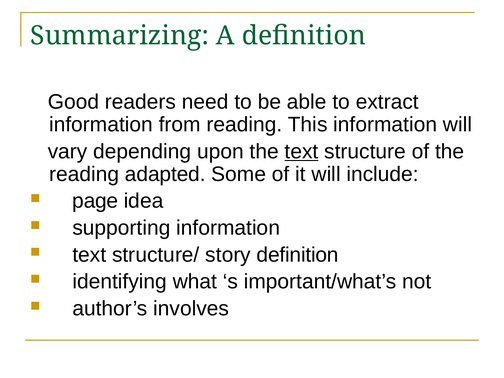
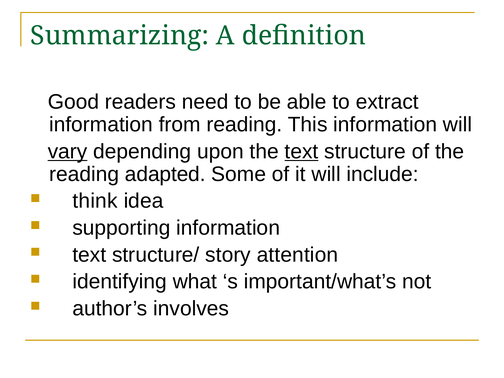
vary underline: none -> present (68, 151)
page: page -> think (95, 201)
story definition: definition -> attention (297, 255)
